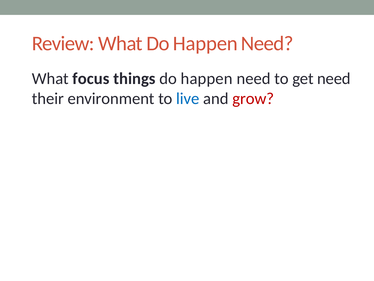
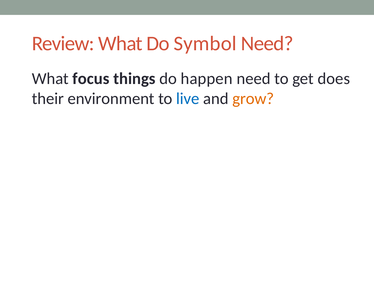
What Do Happen: Happen -> Symbol (205, 44)
get need: need -> does (334, 78)
grow colour: red -> orange (253, 98)
